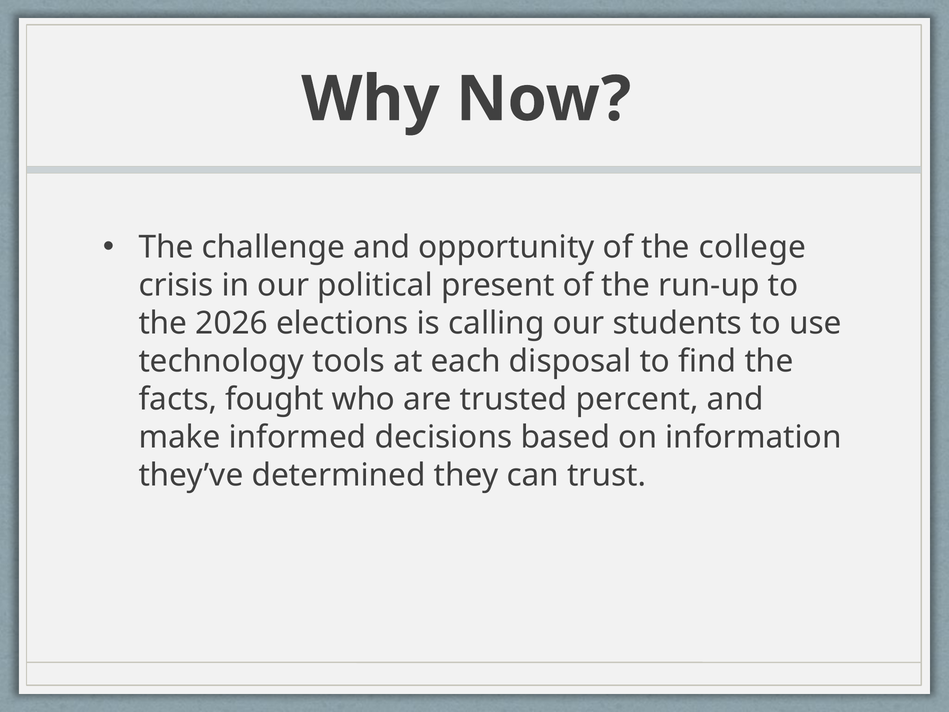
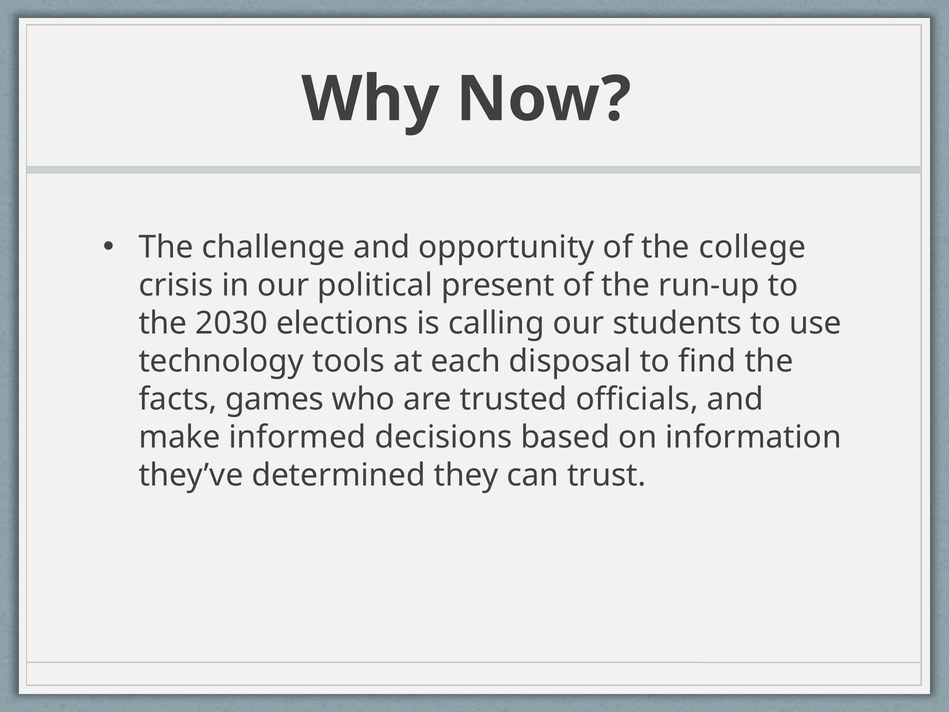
2026: 2026 -> 2030 (232, 323)
fought: fought -> games (275, 399)
percent: percent -> officials (637, 399)
